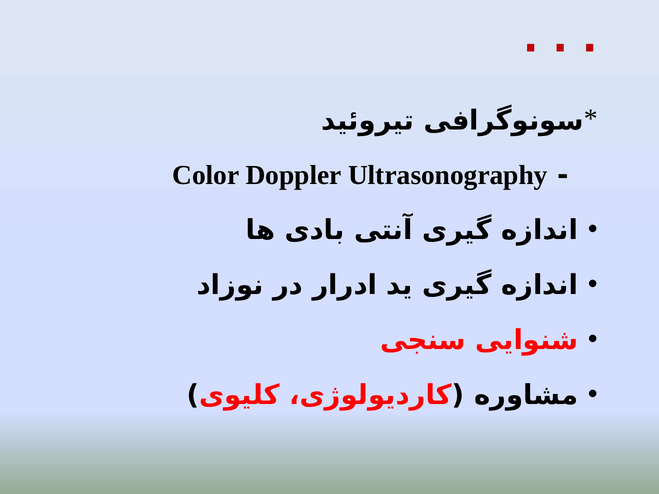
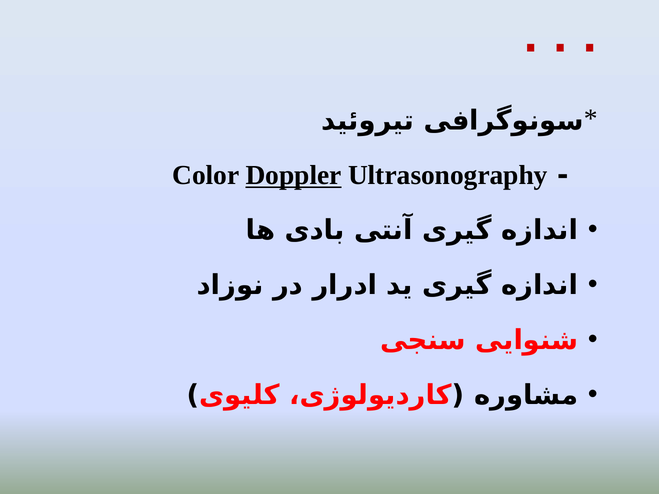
Doppler underline: none -> present (294, 175)
